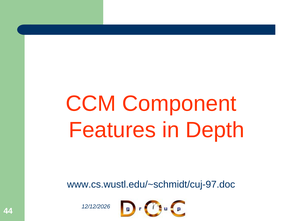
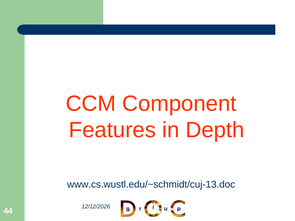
www.cs.wustl.edu/~schmidt/cuj-97.doc: www.cs.wustl.edu/~schmidt/cuj-97.doc -> www.cs.wustl.edu/~schmidt/cuj-13.doc (151, 185)
